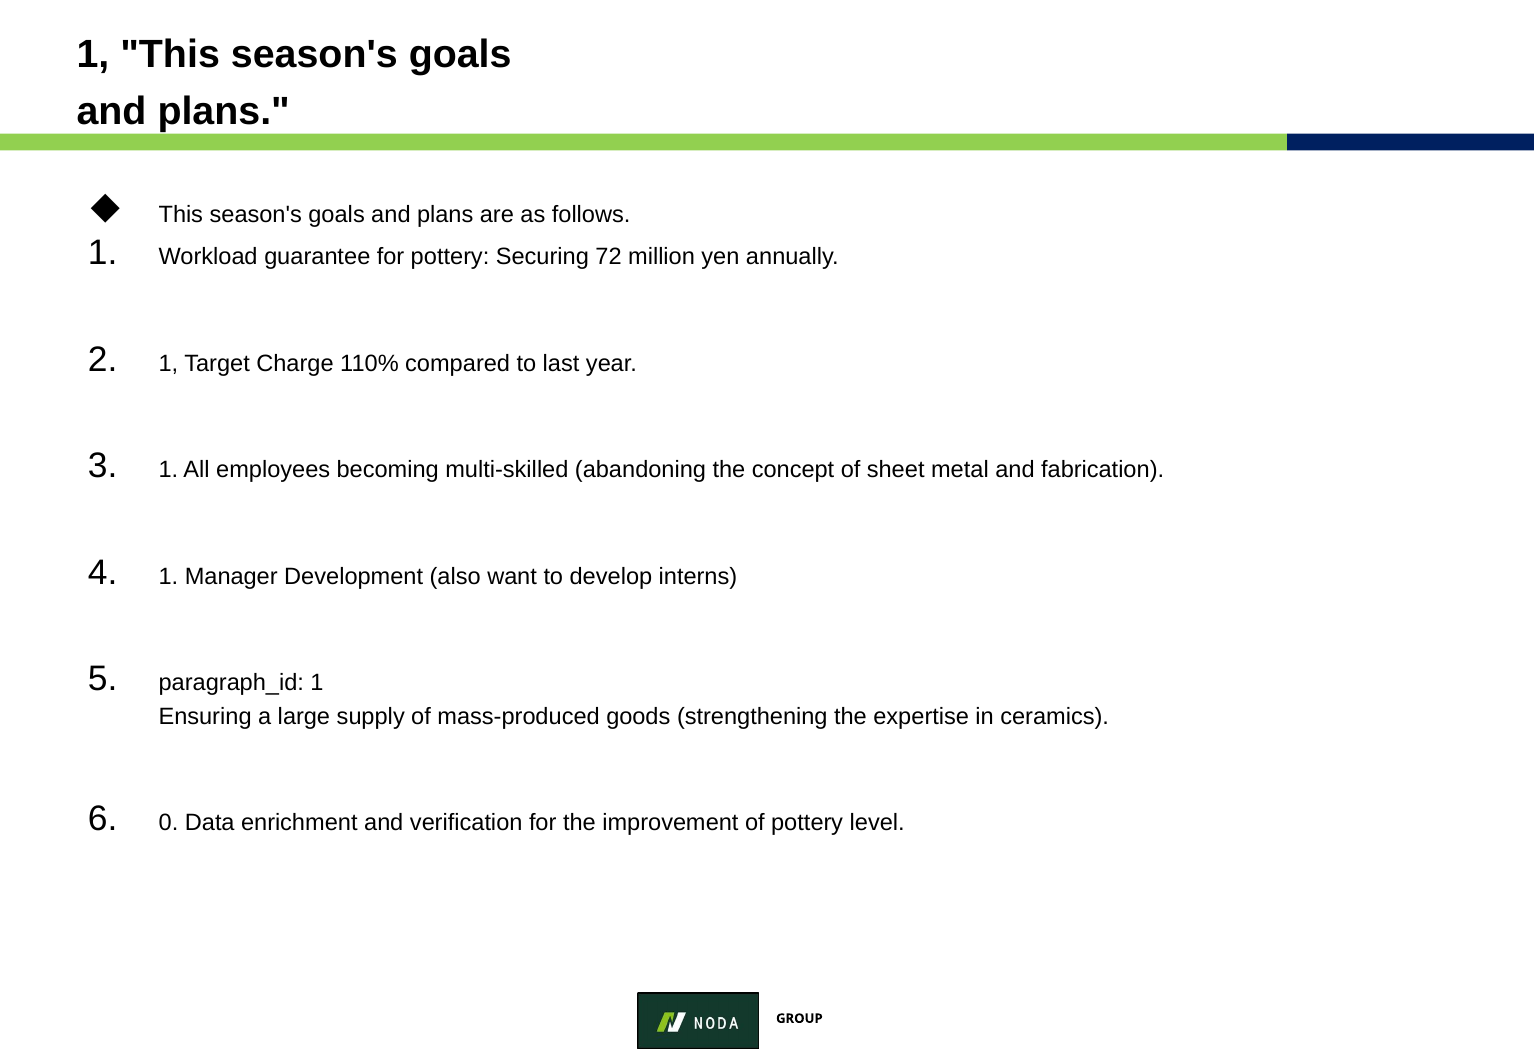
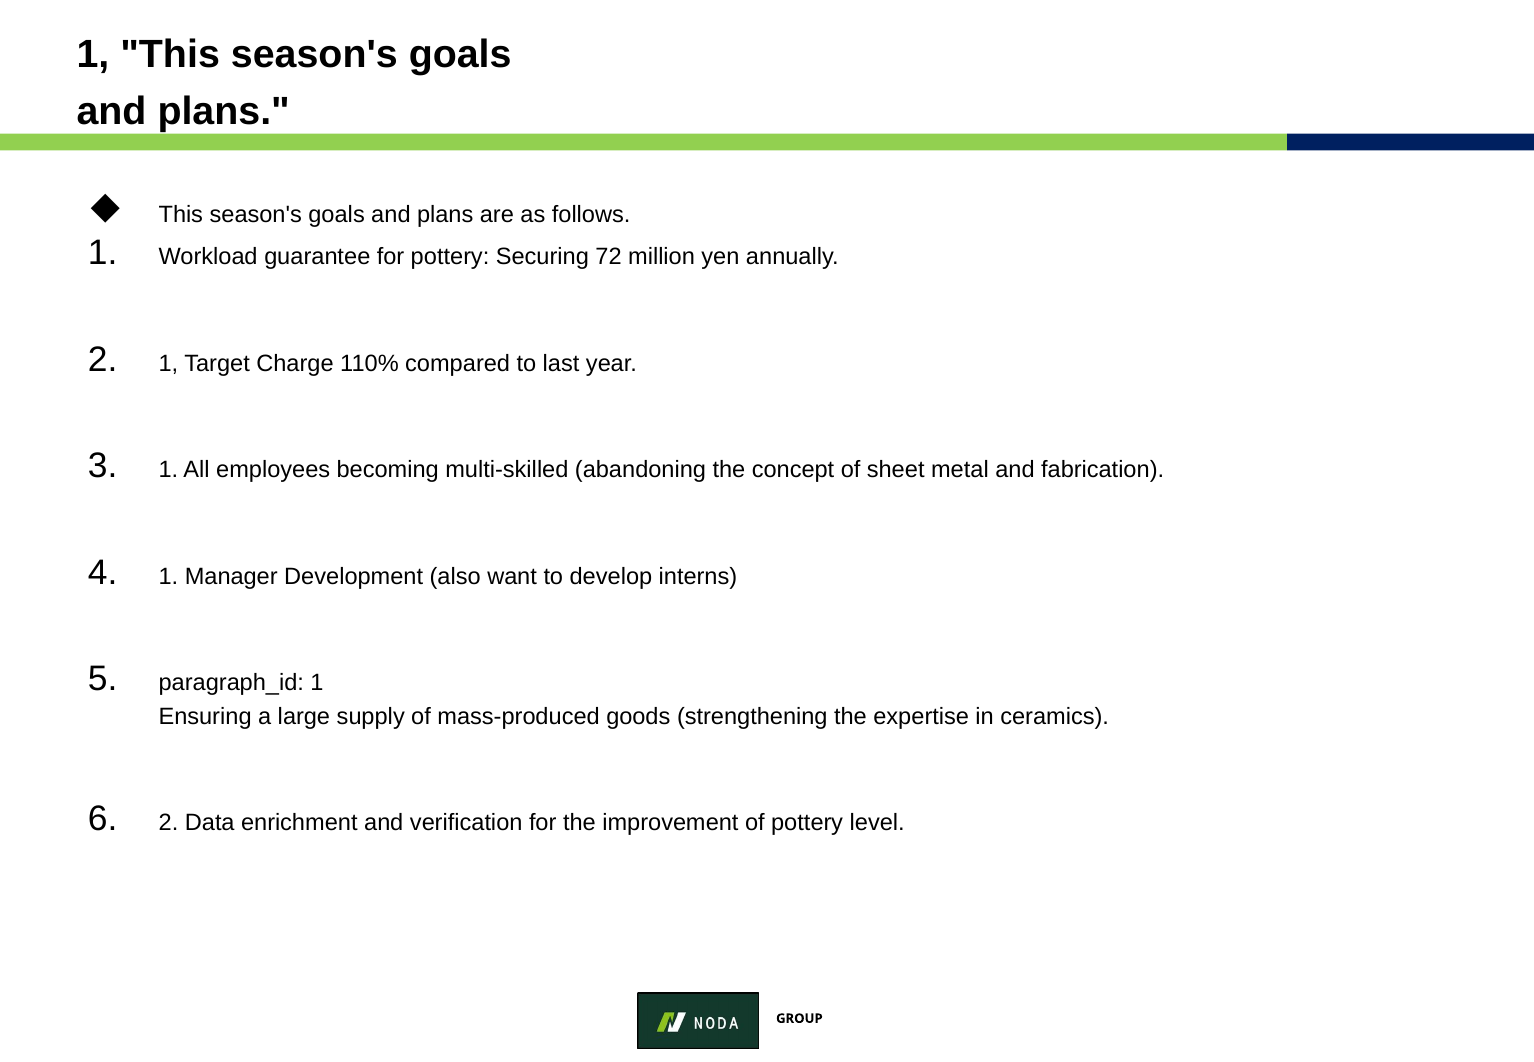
0: 0 -> 2 (168, 823)
